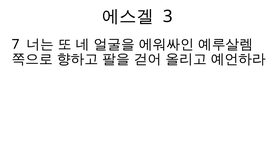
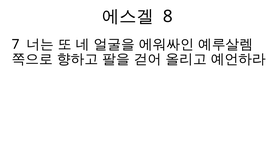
3: 3 -> 8 (168, 17)
